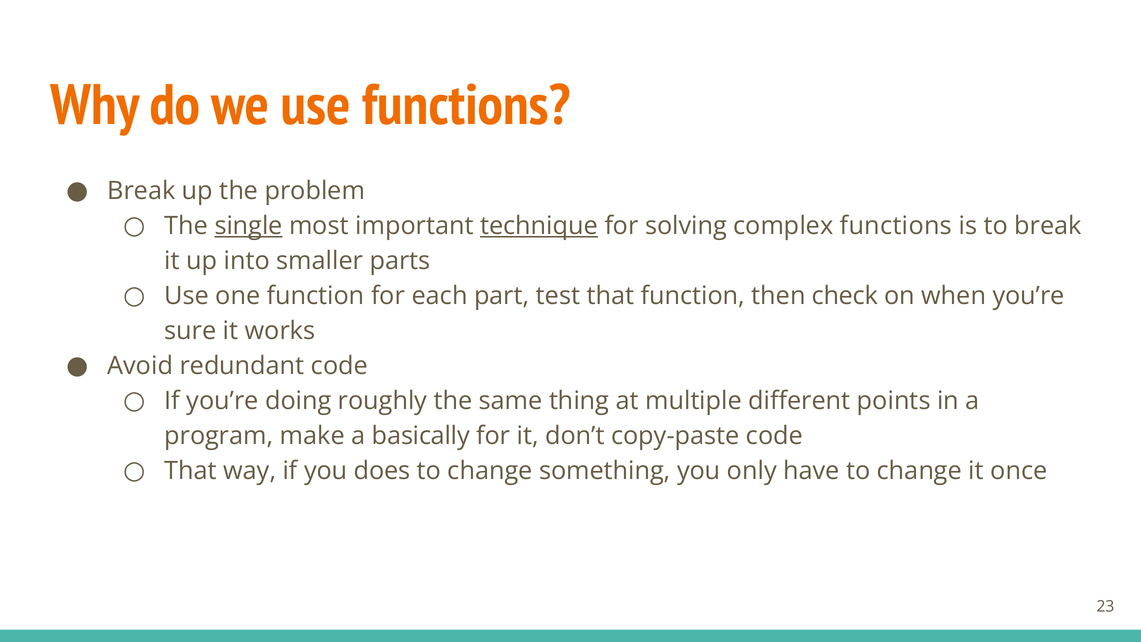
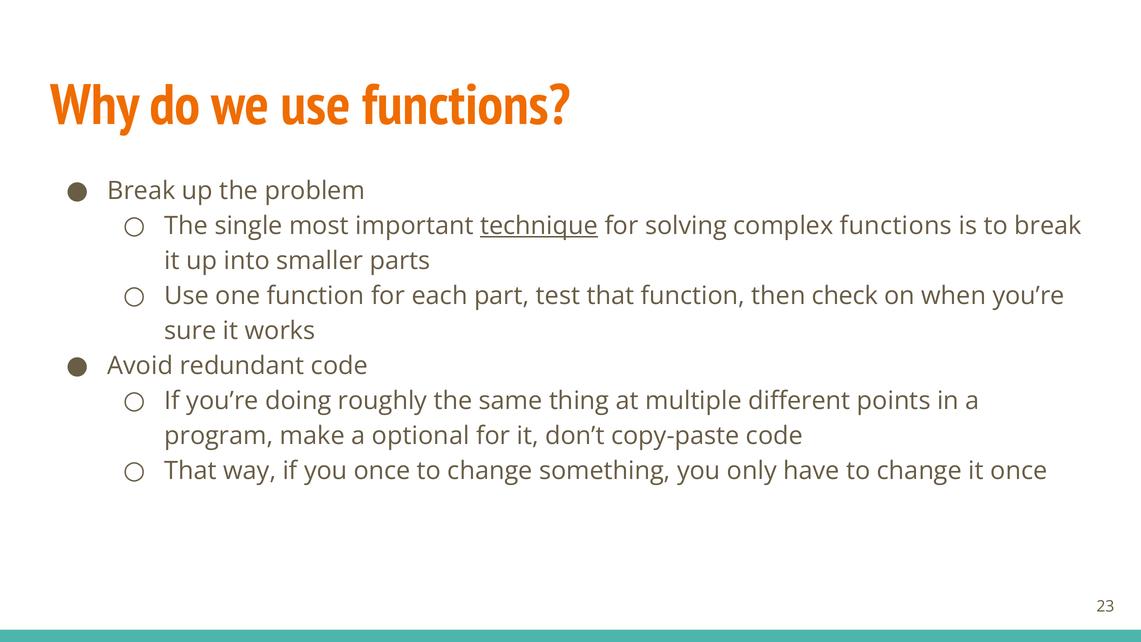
single underline: present -> none (249, 226)
basically: basically -> optional (421, 436)
you does: does -> once (382, 471)
